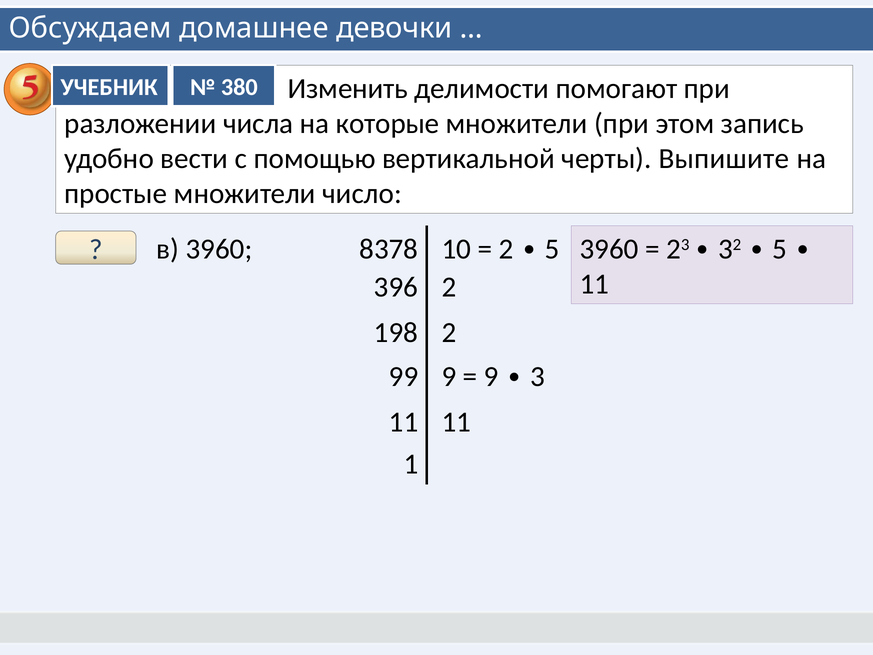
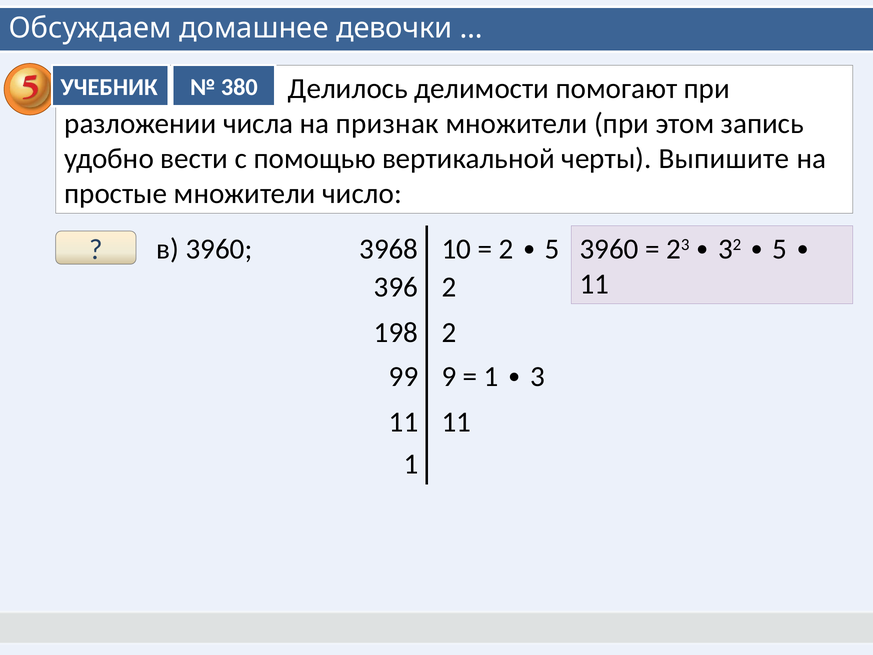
Изменить: Изменить -> Делилось (348, 89)
которые: которые -> признак (387, 124)
8378: 8378 -> 3968 (389, 249)
9: 9 -> 1 (491, 377)
